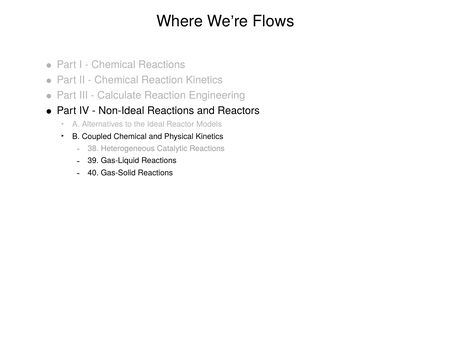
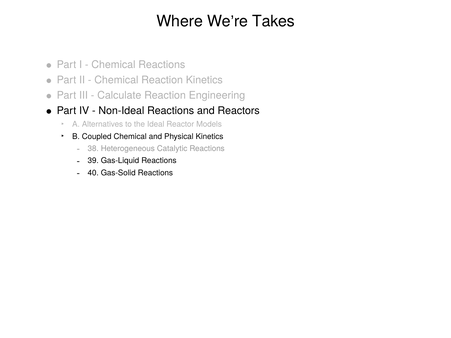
Flows: Flows -> Takes (274, 21)
